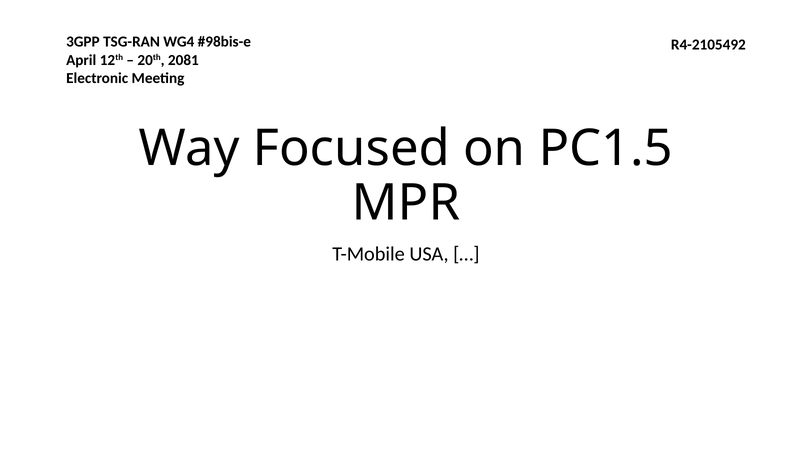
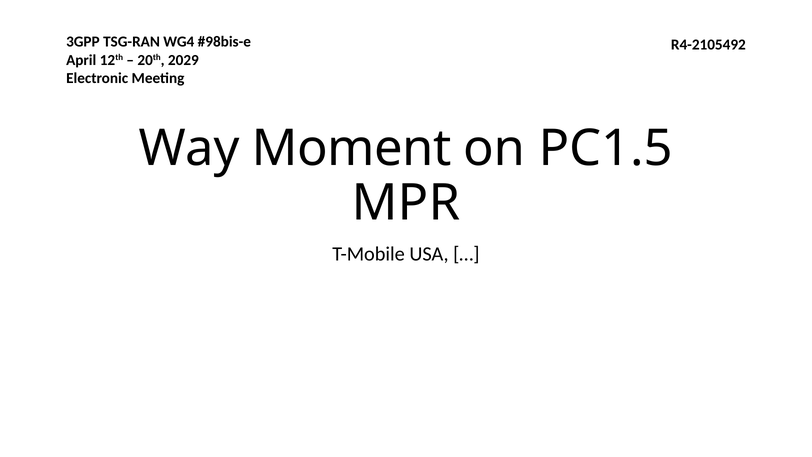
2081: 2081 -> 2029 (183, 60)
Focused: Focused -> Moment (352, 148)
